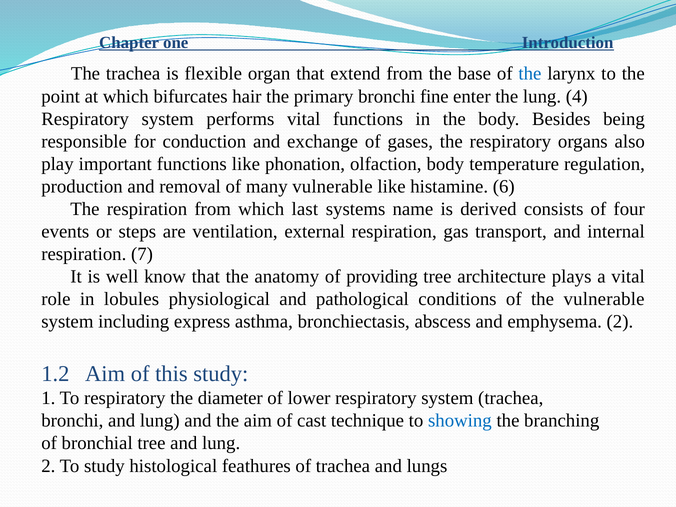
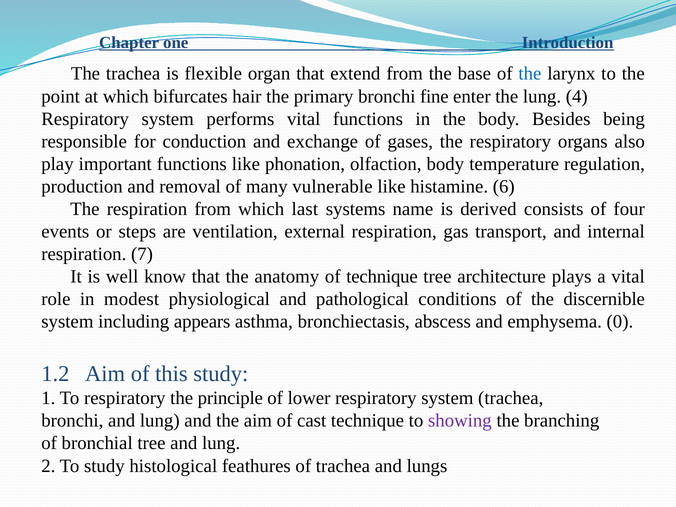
of providing: providing -> technique (382, 277)
lobules: lobules -> modest (132, 299)
the vulnerable: vulnerable -> discernible (604, 299)
express: express -> appears (202, 322)
emphysema 2: 2 -> 0 (620, 322)
diameter: diameter -> principle (230, 398)
showing colour: blue -> purple (460, 421)
